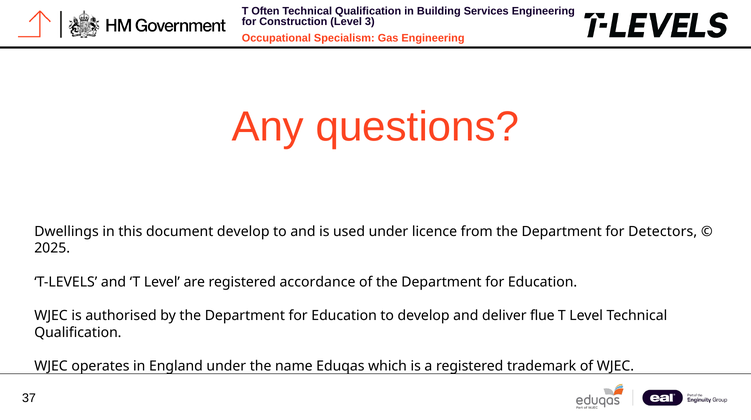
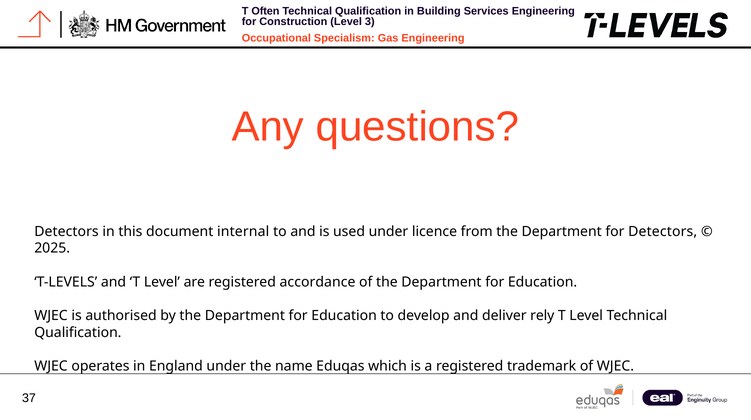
Dwellings: Dwellings -> Detectors (66, 231)
document develop: develop -> internal (243, 231)
flue: flue -> rely (542, 315)
